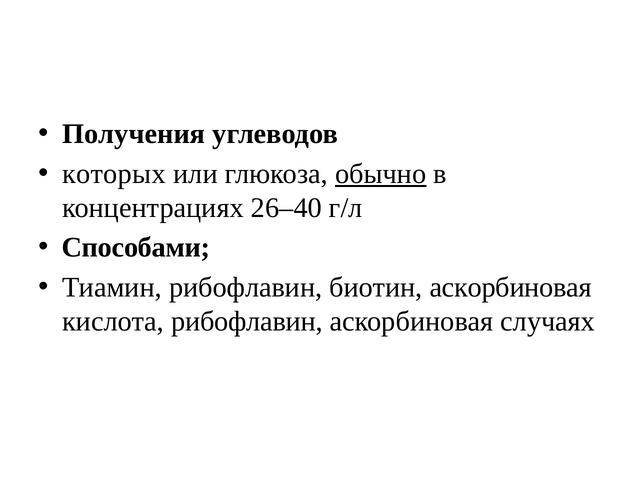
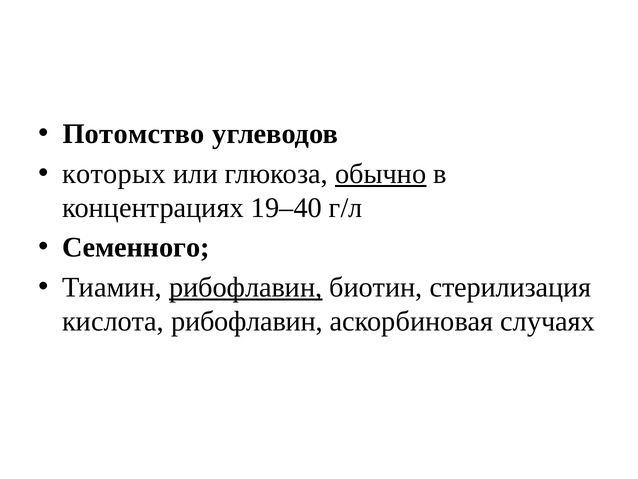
Получения: Получения -> Потомство (134, 134)
26–40: 26–40 -> 19–40 (286, 208)
Способами: Способами -> Семенного (136, 247)
рибофлавин underline: none -> present (246, 287)
биотин аскорбиновая: аскорбиновая -> стерилизация (511, 287)
